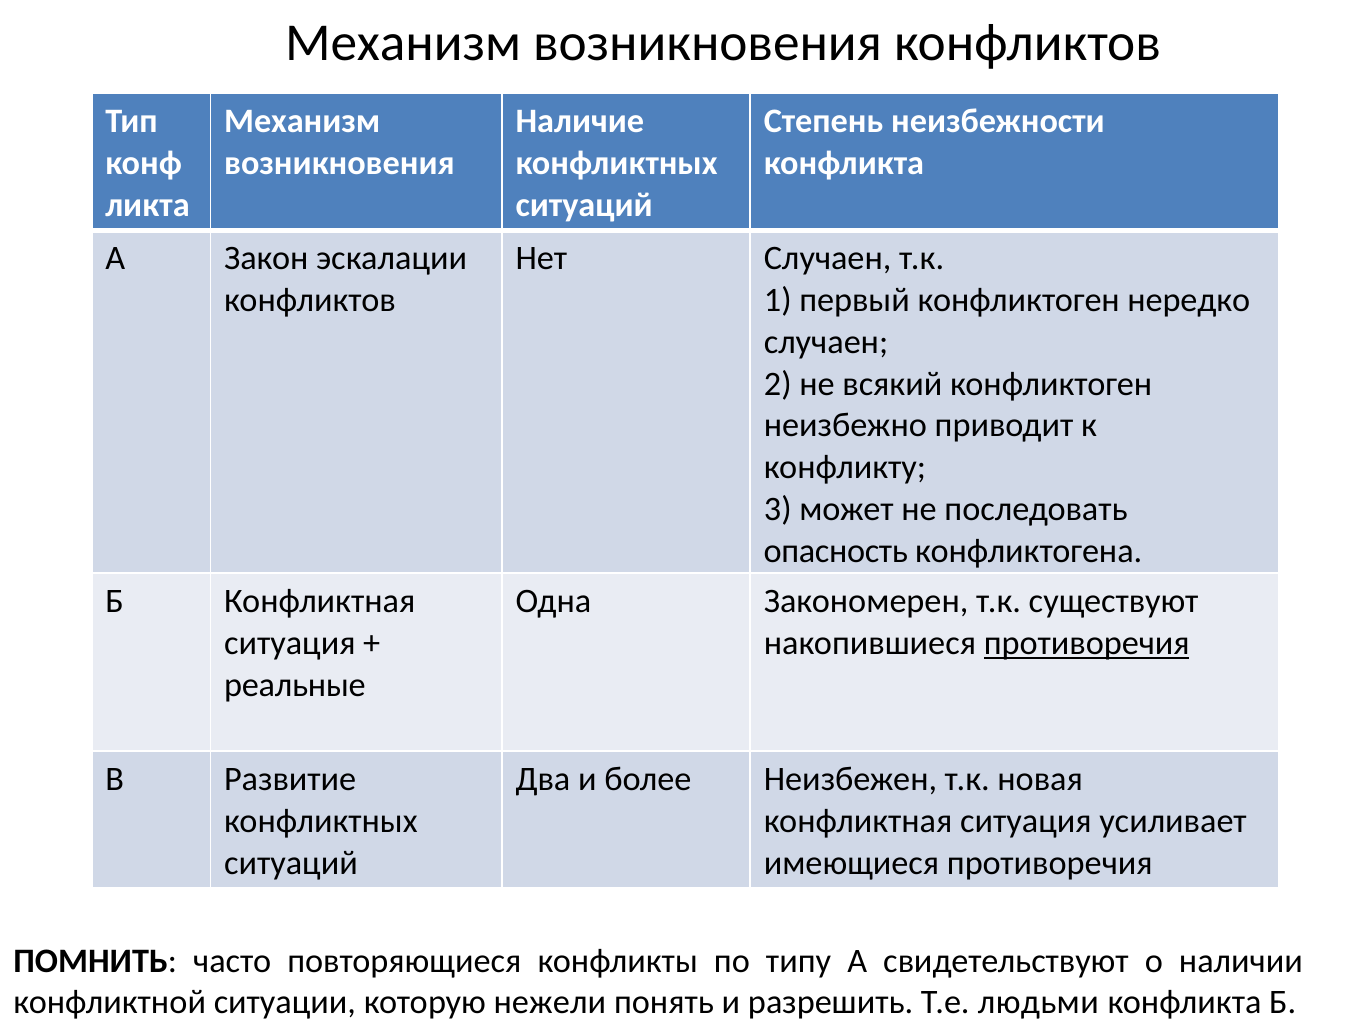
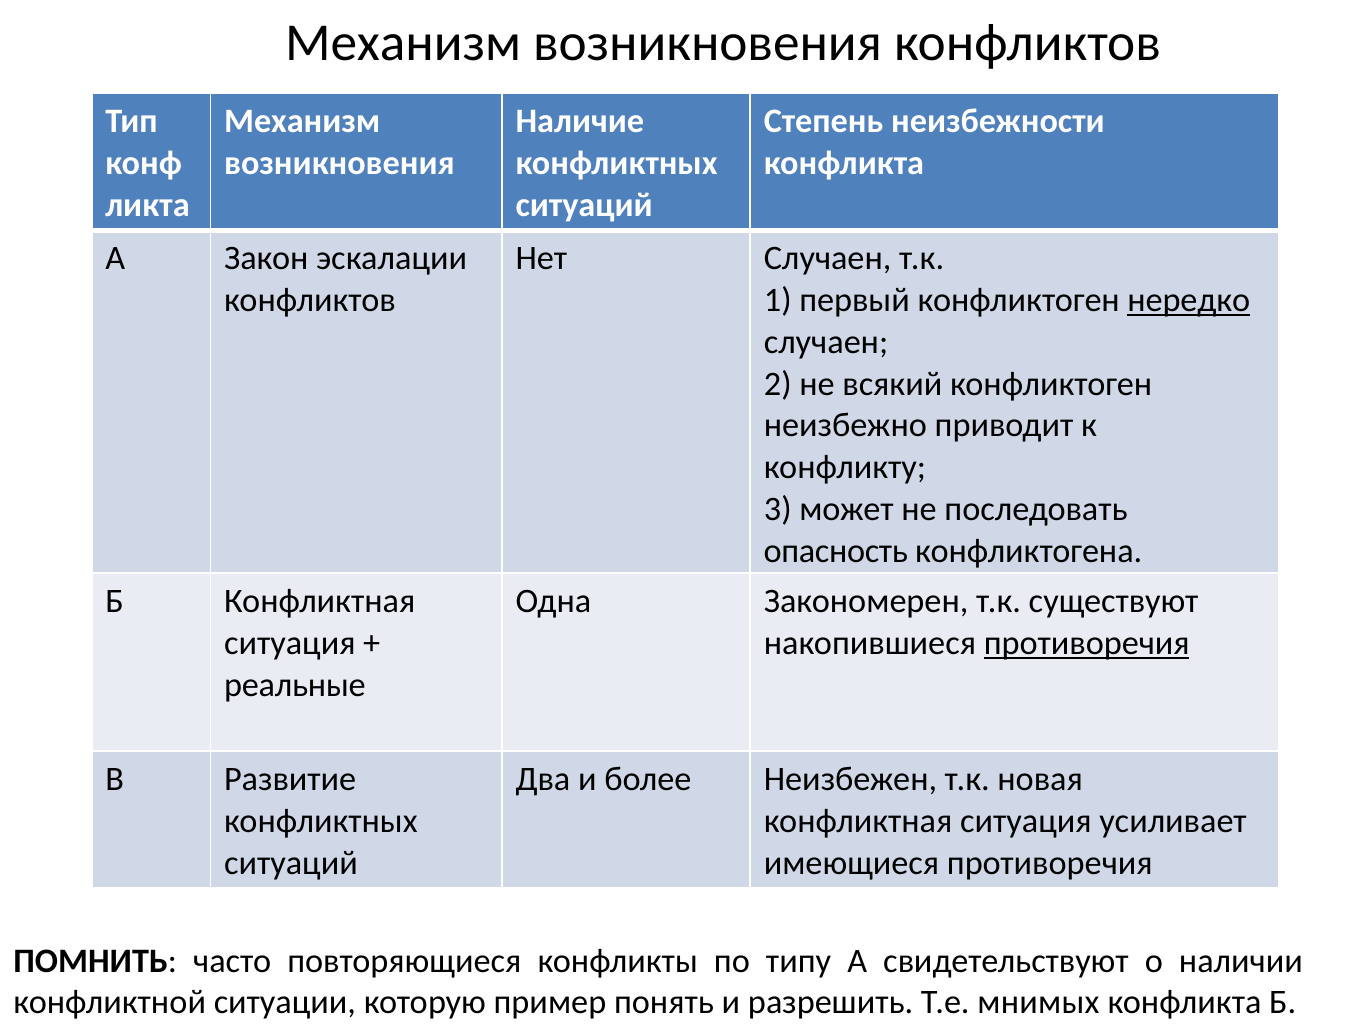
нередко underline: none -> present (1189, 300)
нежели: нежели -> пример (550, 1002)
людьми: людьми -> мнимых (1038, 1002)
